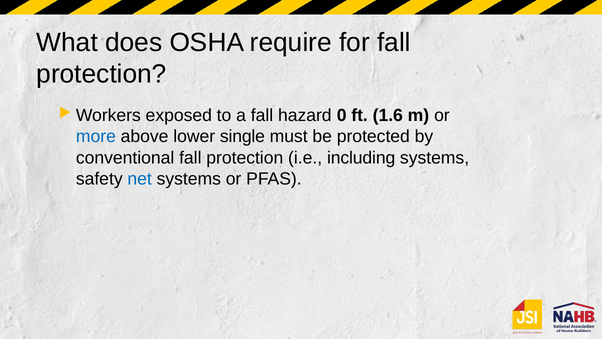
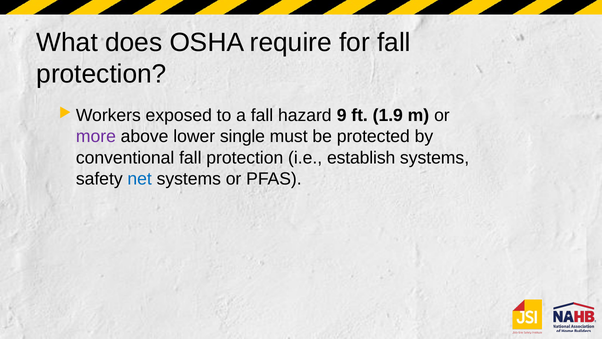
0: 0 -> 9 (342, 115)
1.6: 1.6 -> 1.9 (388, 115)
more colour: blue -> purple (96, 136)
including: including -> establish (361, 158)
